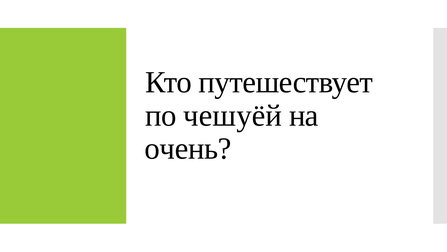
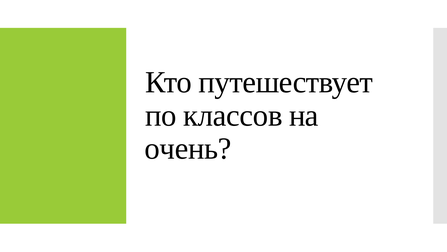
чешуёй: чешуёй -> классов (233, 115)
